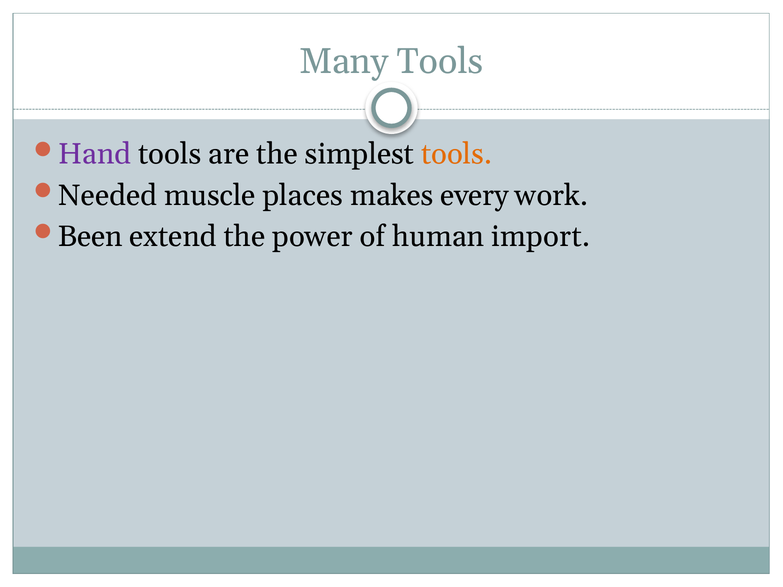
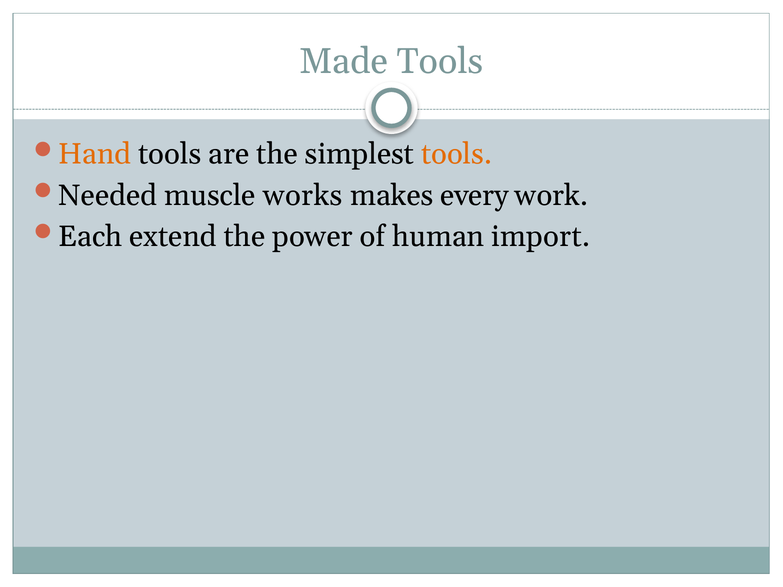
Many: Many -> Made (344, 62)
Hand colour: purple -> orange (95, 154)
places: places -> works (303, 195)
Been: Been -> Each (90, 237)
